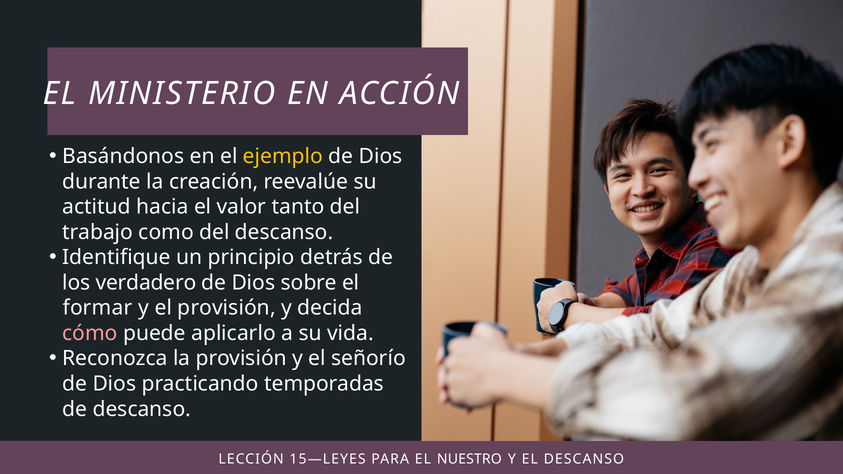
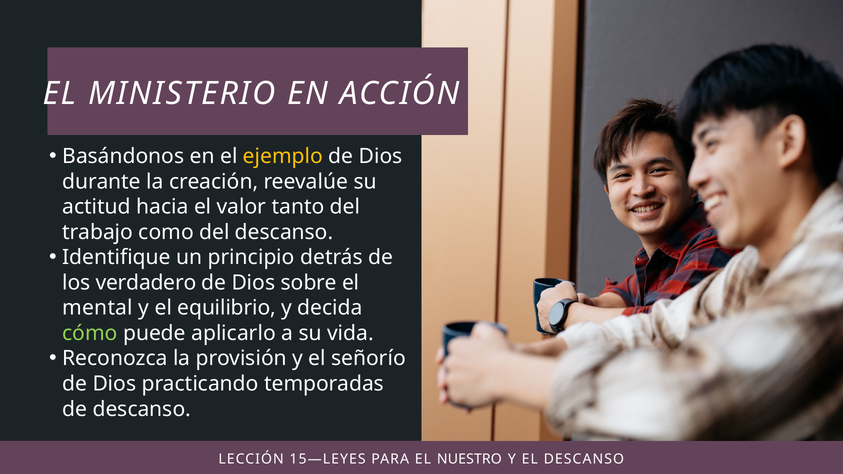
formar: formar -> mental (98, 308)
el provisión: provisión -> equilibrio (227, 308)
cómo colour: pink -> light green (90, 333)
